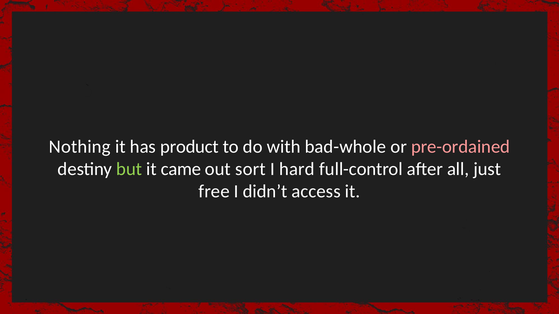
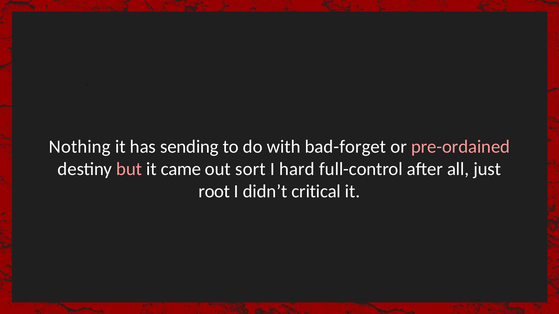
product: product -> sending (189, 147)
bad-whole: bad-whole -> bad-forget (345, 147)
but colour: light green -> pink (129, 169)
free: free -> root (214, 192)
access: access -> critical (316, 192)
